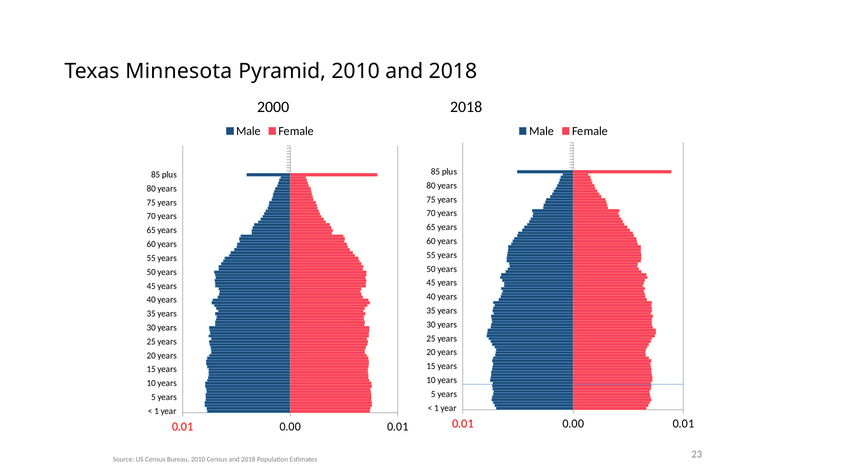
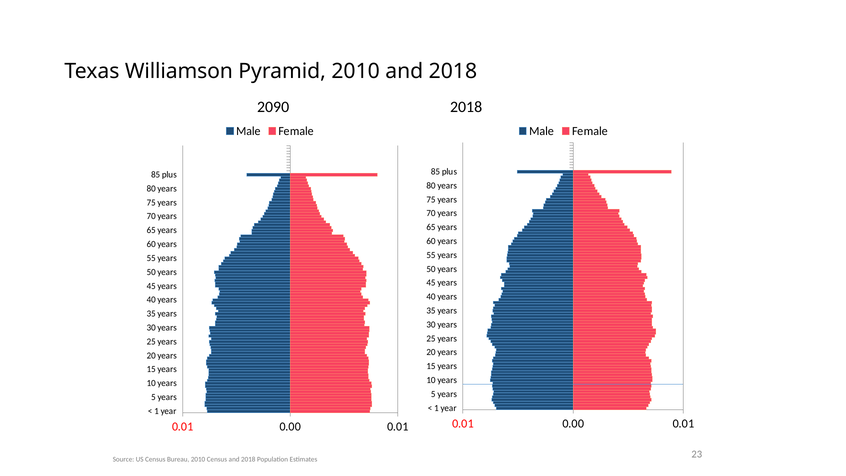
Minnesota: Minnesota -> Williamson (179, 71)
2000: 2000 -> 2090 (273, 107)
